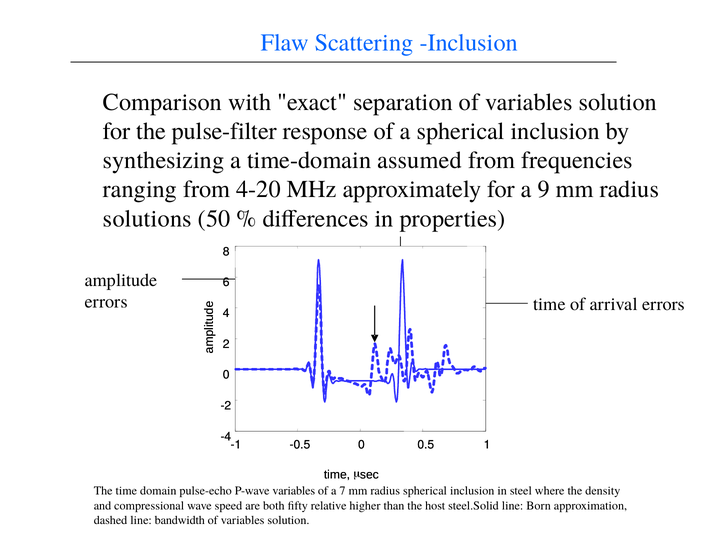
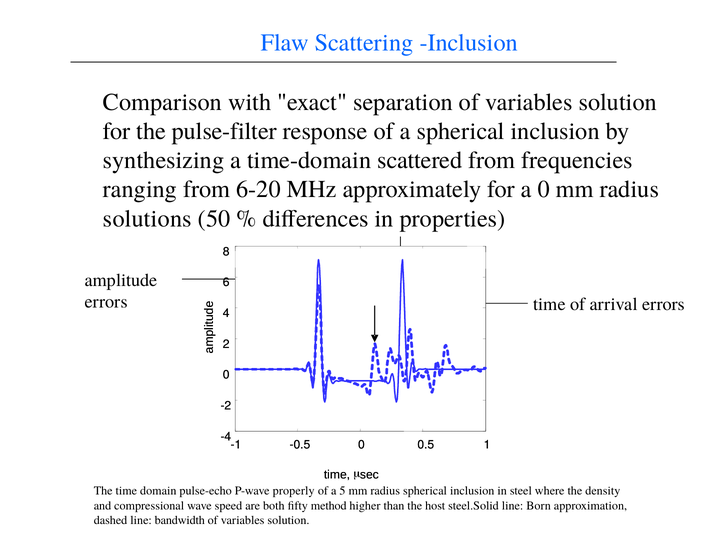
assumed: assumed -> scattered (420, 160)
4-20: 4-20 -> 6-20 (259, 189)
a 9: 9 -> 0 (544, 189)
P-wave variables: variables -> properly (294, 491)
7: 7 -> 5 (342, 491)
relative: relative -> method (329, 506)
